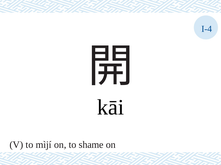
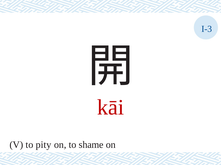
I-4: I-4 -> I-3 (207, 29)
kāi colour: black -> red (111, 108)
mìjí: mìjí -> pity (44, 145)
